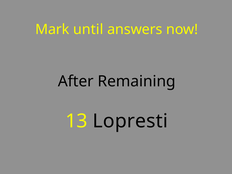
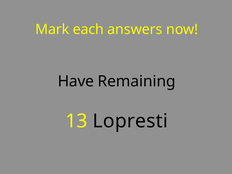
until: until -> each (88, 29)
After: After -> Have (76, 81)
